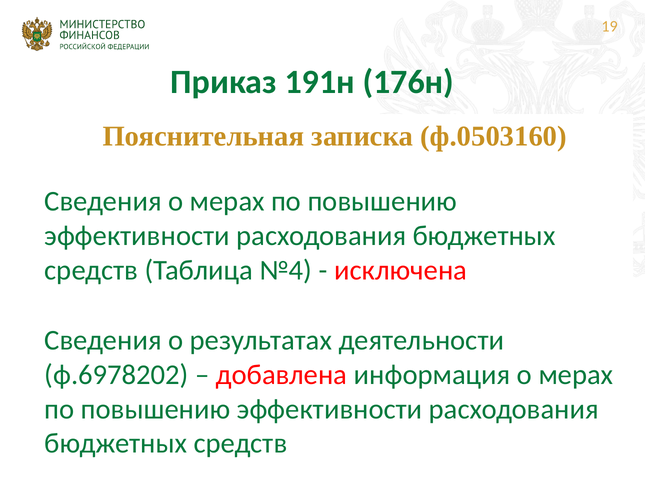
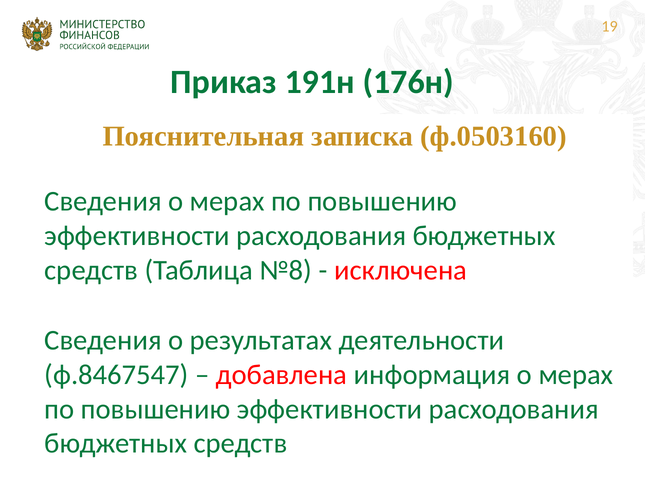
№4: №4 -> №8 (286, 271)
ф.6978202: ф.6978202 -> ф.8467547 (116, 375)
